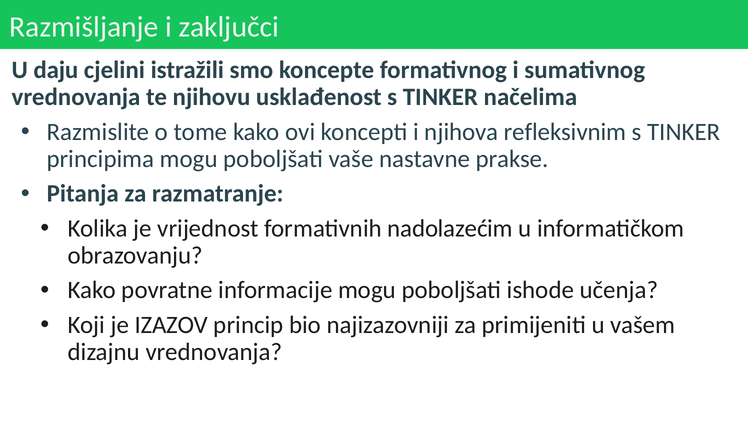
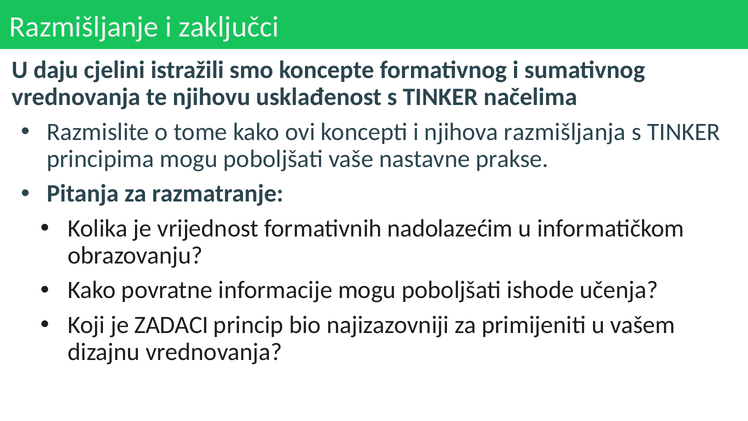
refleksivnim: refleksivnim -> razmišljanja (565, 132)
IZAZOV: IZAZOV -> ZADACI (171, 325)
